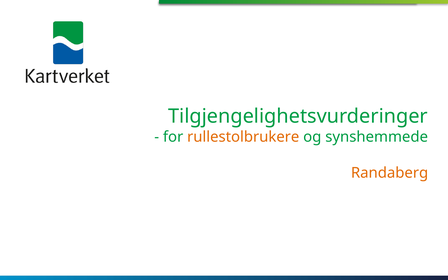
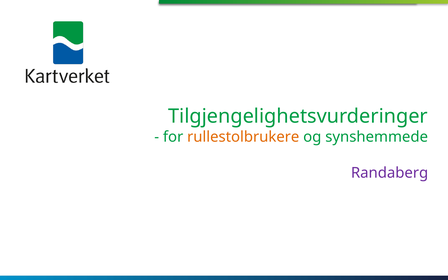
Randaberg colour: orange -> purple (390, 173)
